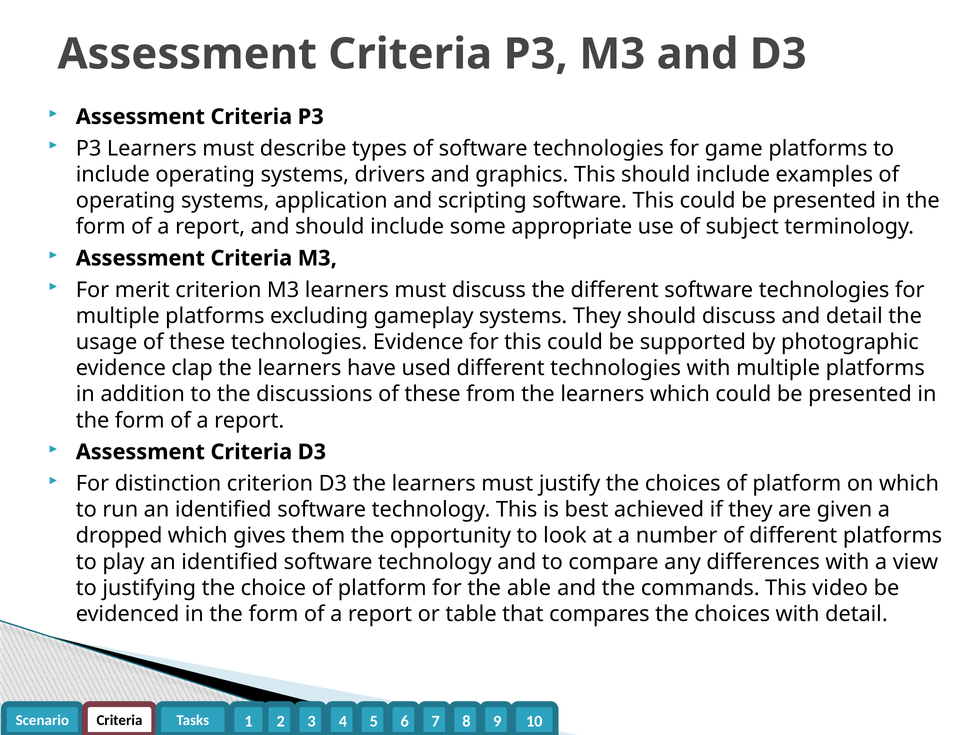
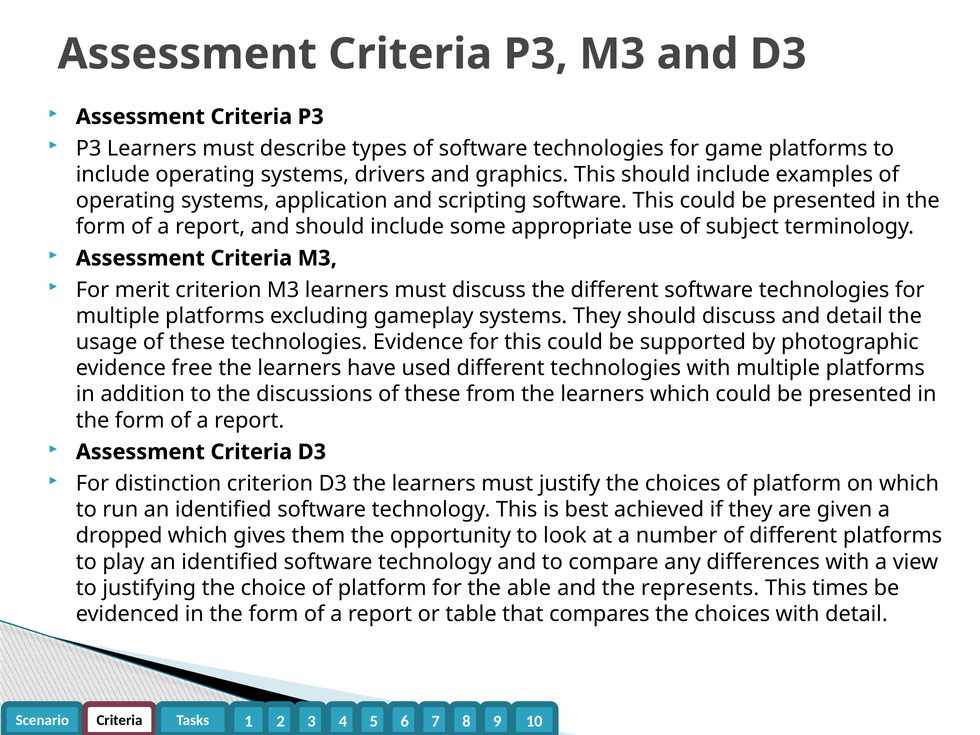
clap: clap -> free (192, 368)
commands: commands -> represents (700, 588)
video: video -> times (840, 588)
